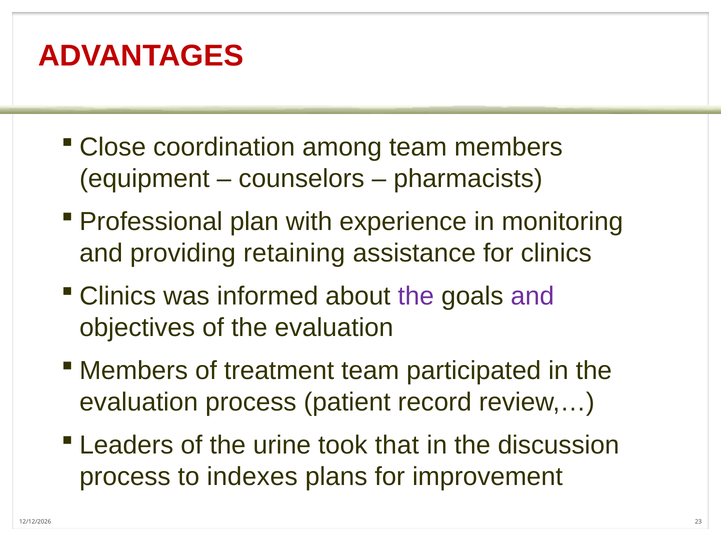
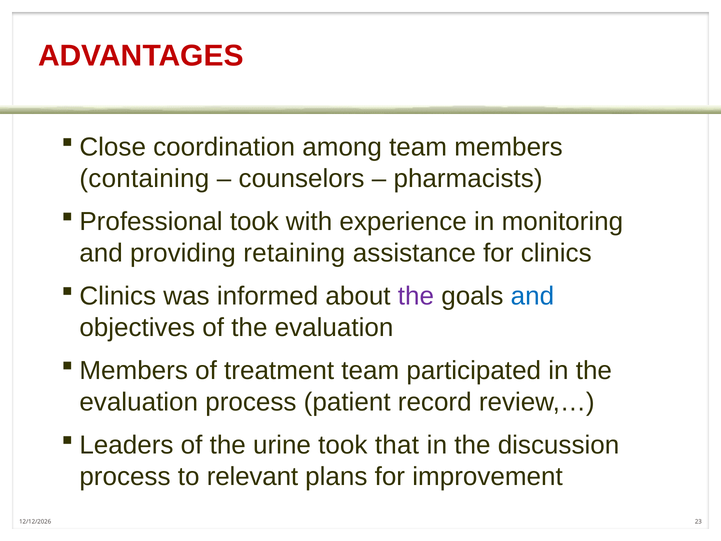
equipment: equipment -> containing (144, 178)
plan: plan -> took (254, 222)
and colour: purple -> blue (532, 296)
indexes: indexes -> relevant (252, 476)
